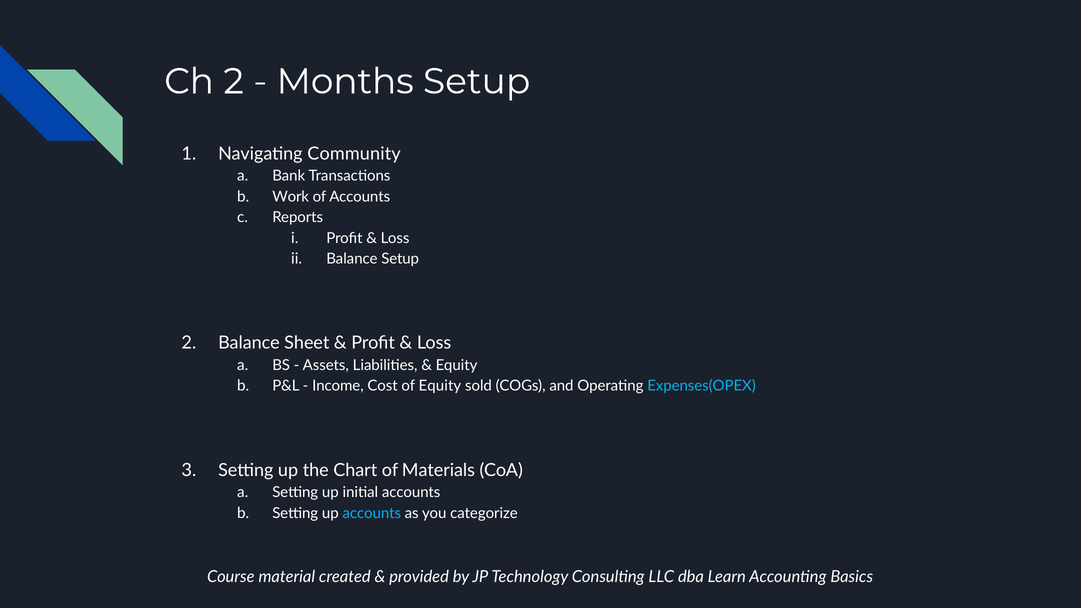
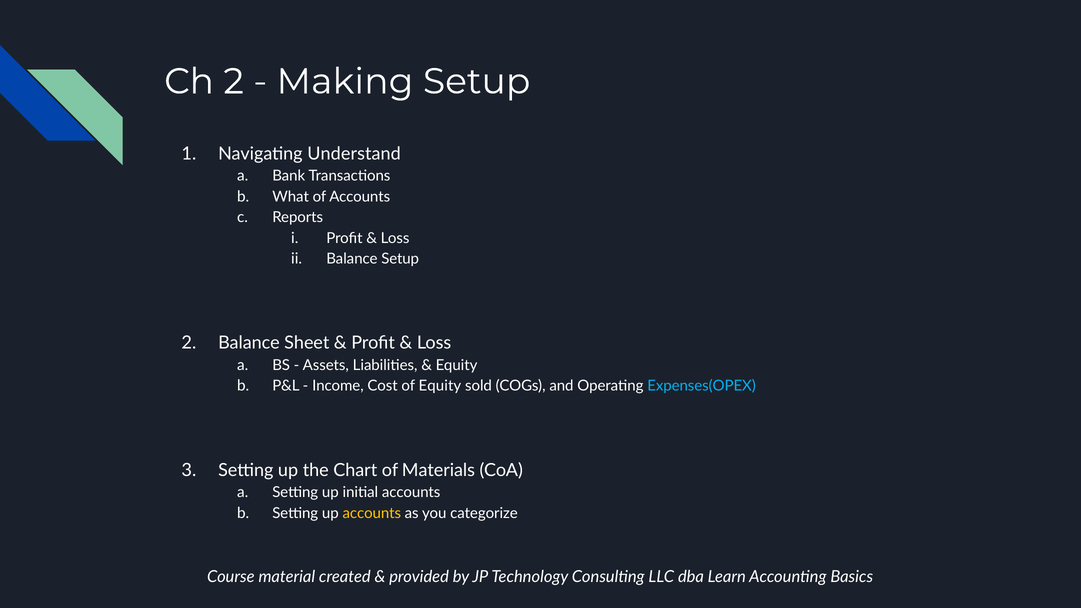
Months: Months -> Making (345, 82)
Community: Community -> Understand (354, 154)
Work: Work -> What (291, 197)
accounts colour: light blue -> yellow (372, 513)
